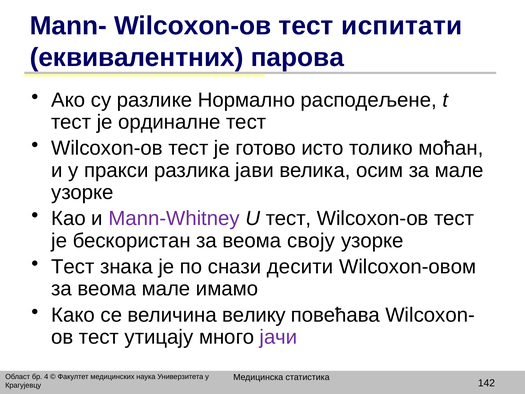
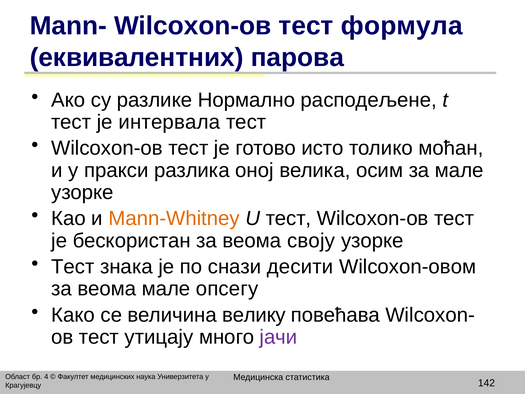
испитати: испитати -> формула (402, 26)
ординалне: ординалне -> интервала (169, 122)
јави: јави -> оној (255, 170)
Мann-Whitney colour: purple -> orange (174, 218)
имамо: имамо -> опсегу (227, 289)
